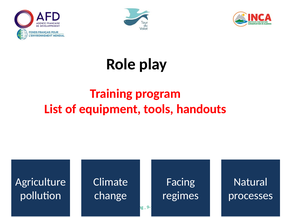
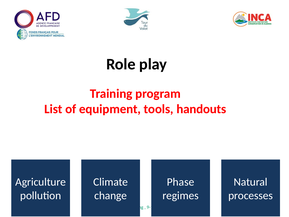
Facing: Facing -> Phase (181, 182)
